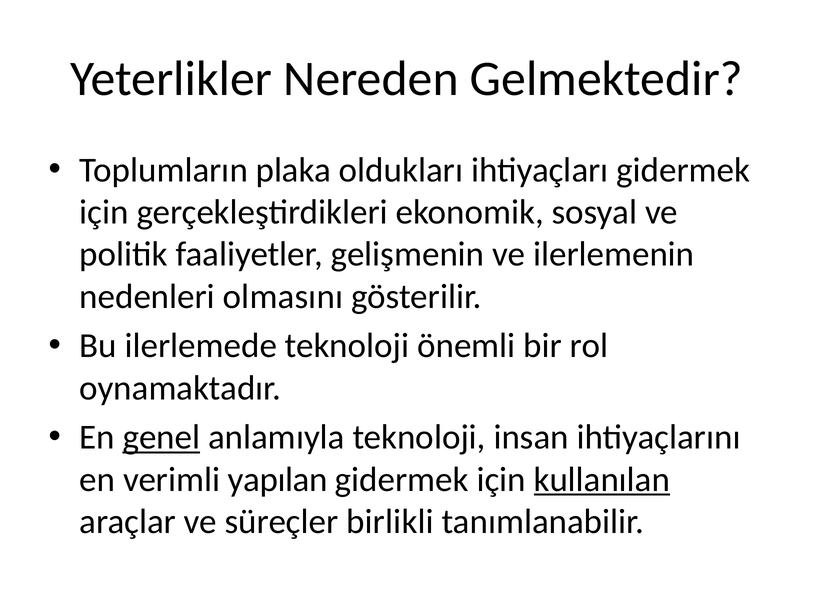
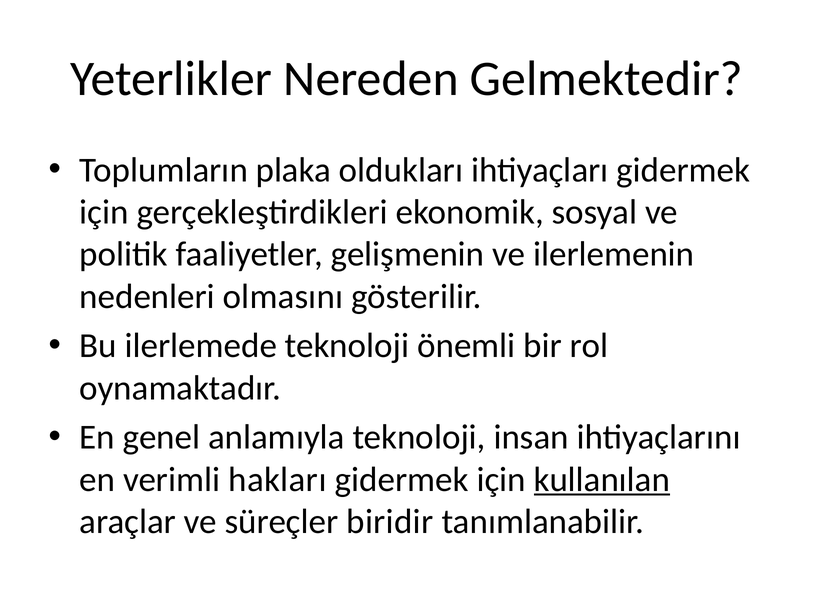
genel underline: present -> none (161, 437)
yapılan: yapılan -> hakları (277, 479)
birlikli: birlikli -> biridir (390, 521)
